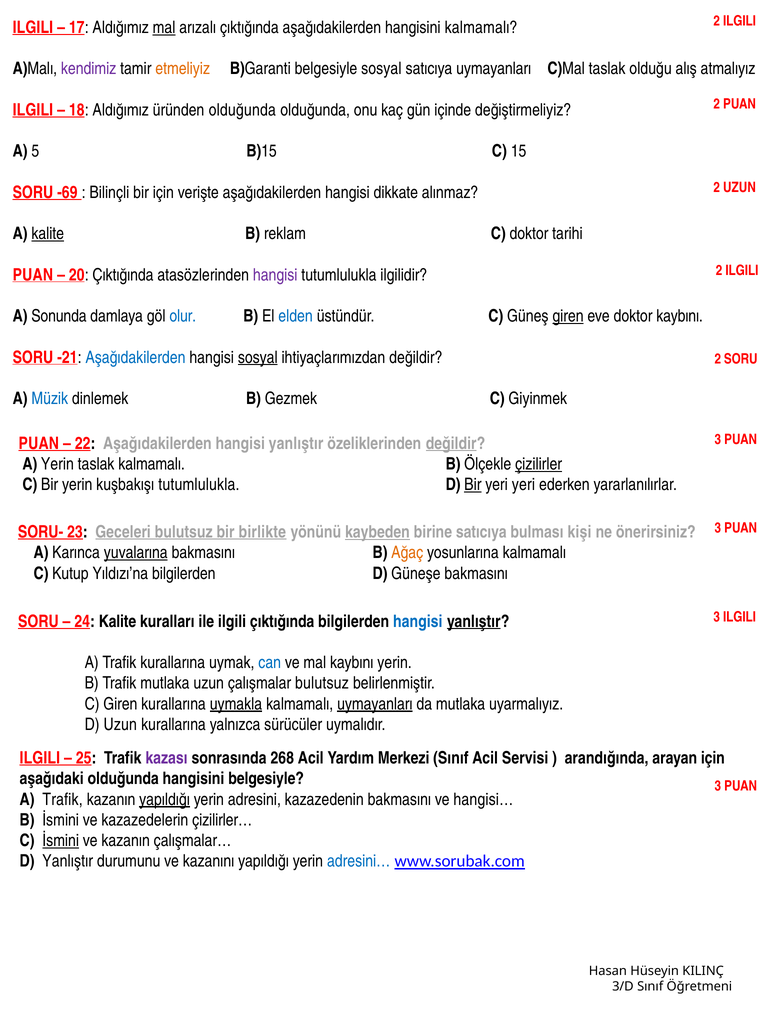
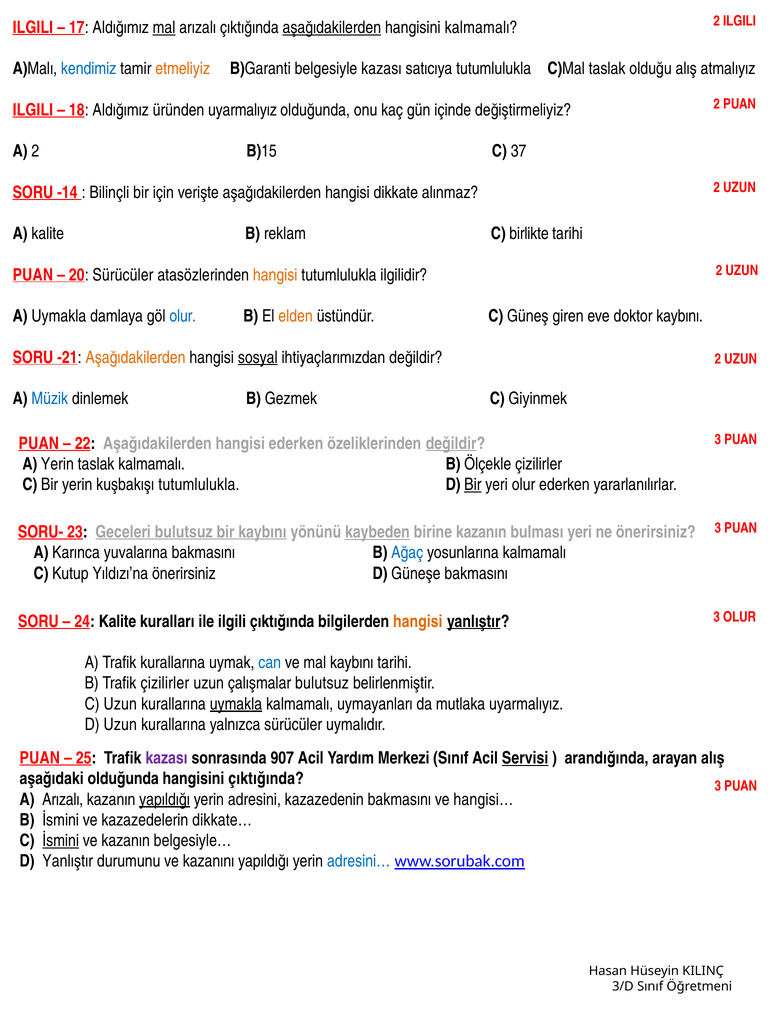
aşağıdakilerden underline: none -> present (332, 27)
kendimiz colour: purple -> blue (89, 69)
belgesiyle sosyal: sosyal -> kazası (381, 69)
satıcıya uymayanları: uymayanları -> tutumlulukla (494, 69)
üründen olduğunda: olduğunda -> uyarmalıyız (242, 110)
A 5: 5 -> 2 (35, 151)
15: 15 -> 37 (519, 151)
-69: -69 -> -14 (67, 193)
kalite underline: present -> none (48, 234)
C doktor: doktor -> birlikte (529, 234)
ILGILI: ILGILI -> UZUN (742, 271)
20 Çıktığında: Çıktığında -> Sürücüler (123, 275)
hangisi colour: purple -> orange (275, 275)
A Sonunda: Sonunda -> Uymakla (59, 316)
elden colour: blue -> orange (296, 316)
giren underline: present -> none (568, 316)
Aşağıdakilerden colour: blue -> orange (135, 358)
SORU: SORU -> UZUN (741, 359)
Aşağıdakilerden hangisi yanlıştır: yanlıştır -> ederken (296, 444)
çizilirler underline: present -> none (539, 465)
yeri yeri: yeri -> olur (524, 485)
bir birlikte: birlikte -> kaybını (262, 533)
birine satıcıya: satıcıya -> kazanın (481, 533)
bulması kişi: kişi -> yeri (580, 533)
yuvalarına underline: present -> none (136, 553)
Ağaç colour: orange -> blue (407, 553)
Yıldızı’na bilgilerden: bilgilerden -> önerirsiniz (184, 574)
3 ILGILI: ILGILI -> OLUR (740, 617)
hangisi colour: blue -> orange (418, 622)
kaybını yerin: yerin -> tarihi (395, 663)
Trafik mutlaka: mutlaka -> çizilirler (165, 684)
C Giren: Giren -> Uzun (120, 705)
uymayanları underline: present -> none (375, 705)
ILGILI: ILGILI -> PUAN (40, 759)
268: 268 -> 907 (282, 759)
Servisi underline: none -> present (525, 759)
arayan için: için -> alış (713, 759)
hangisini belgesiyle: belgesiyle -> çıktığında (266, 780)
Trafik: Trafik -> Arızalı (63, 800)
çizilirler…: çizilirler… -> dikkate… (222, 821)
çalışmalar…: çalışmalar… -> belgesiyle… (192, 841)
